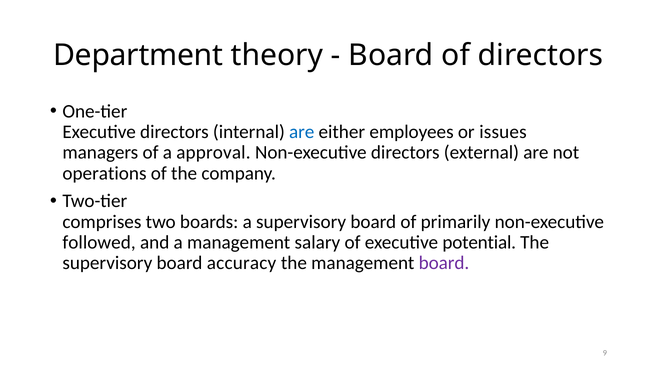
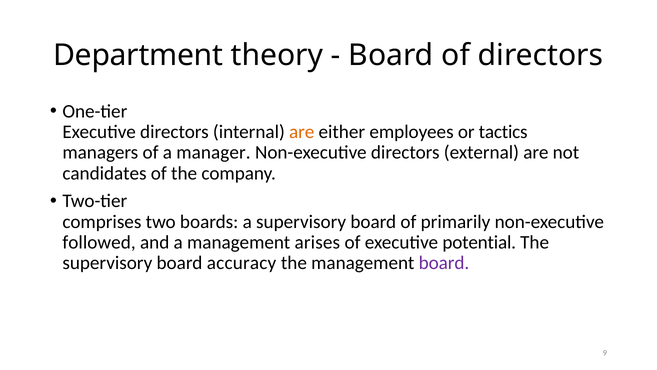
are colour: blue -> orange (302, 132)
issues: issues -> tactics (503, 132)
approval: approval -> manager (213, 152)
operations: operations -> candidates (105, 173)
salary: salary -> arises (317, 242)
